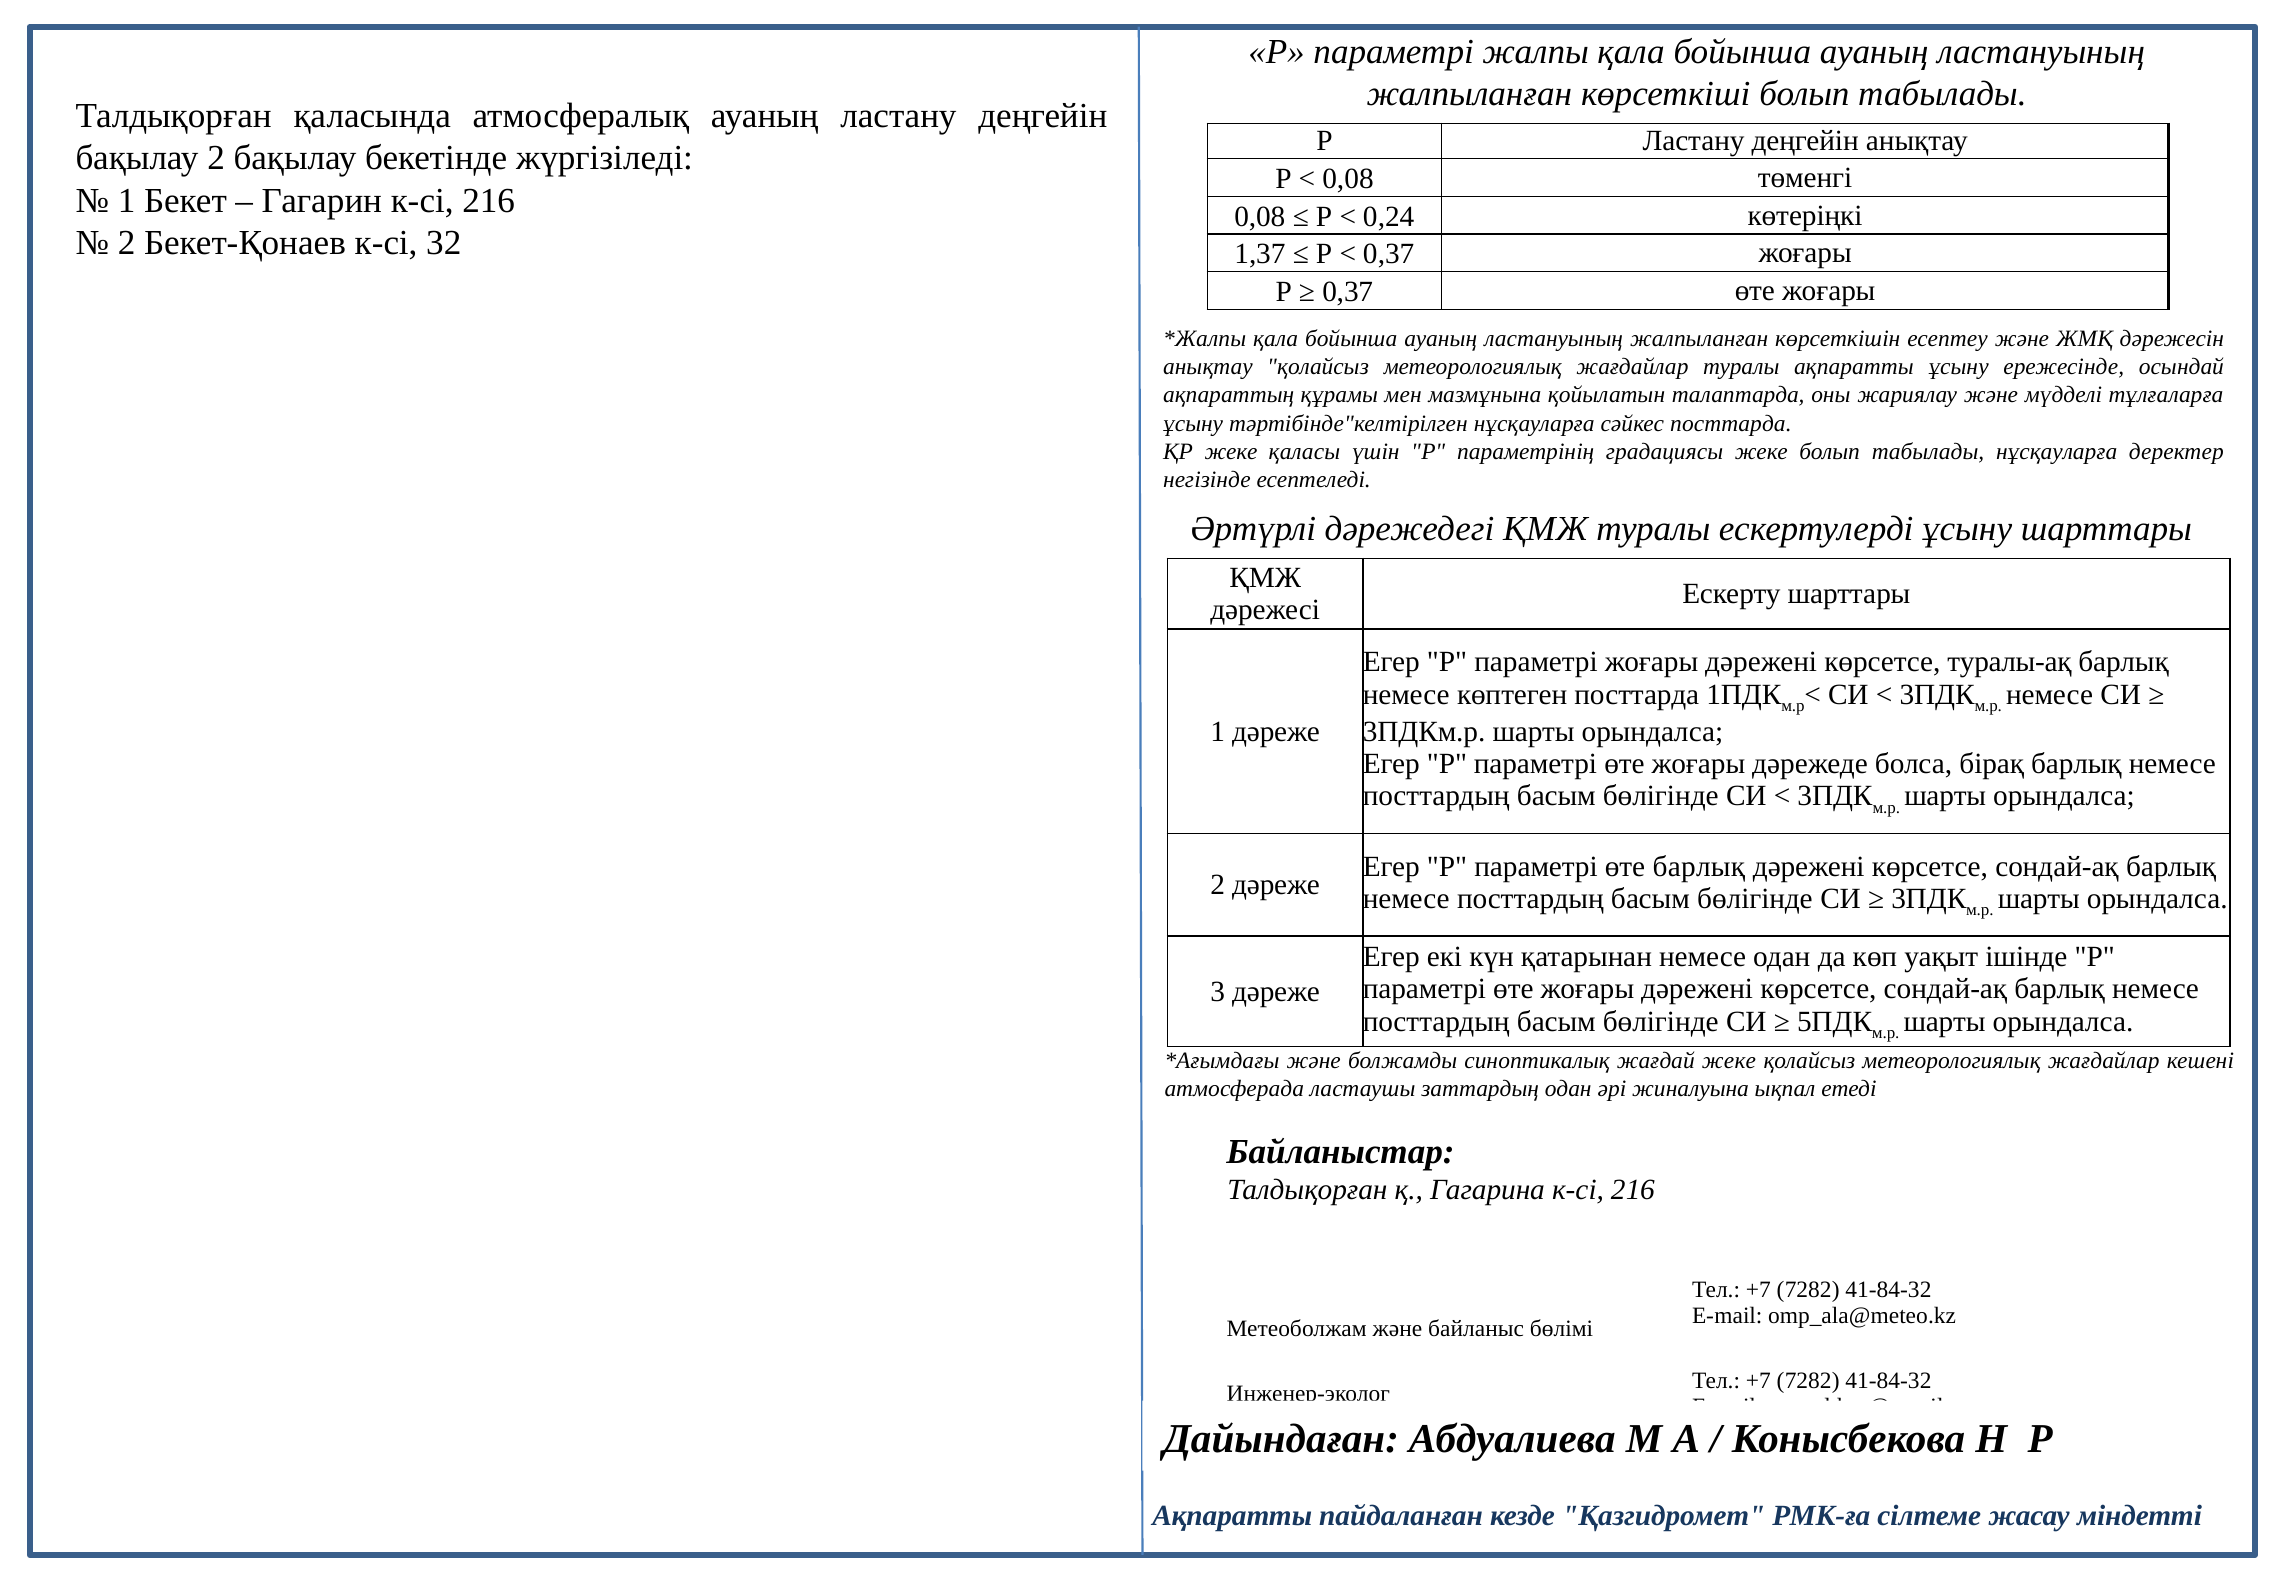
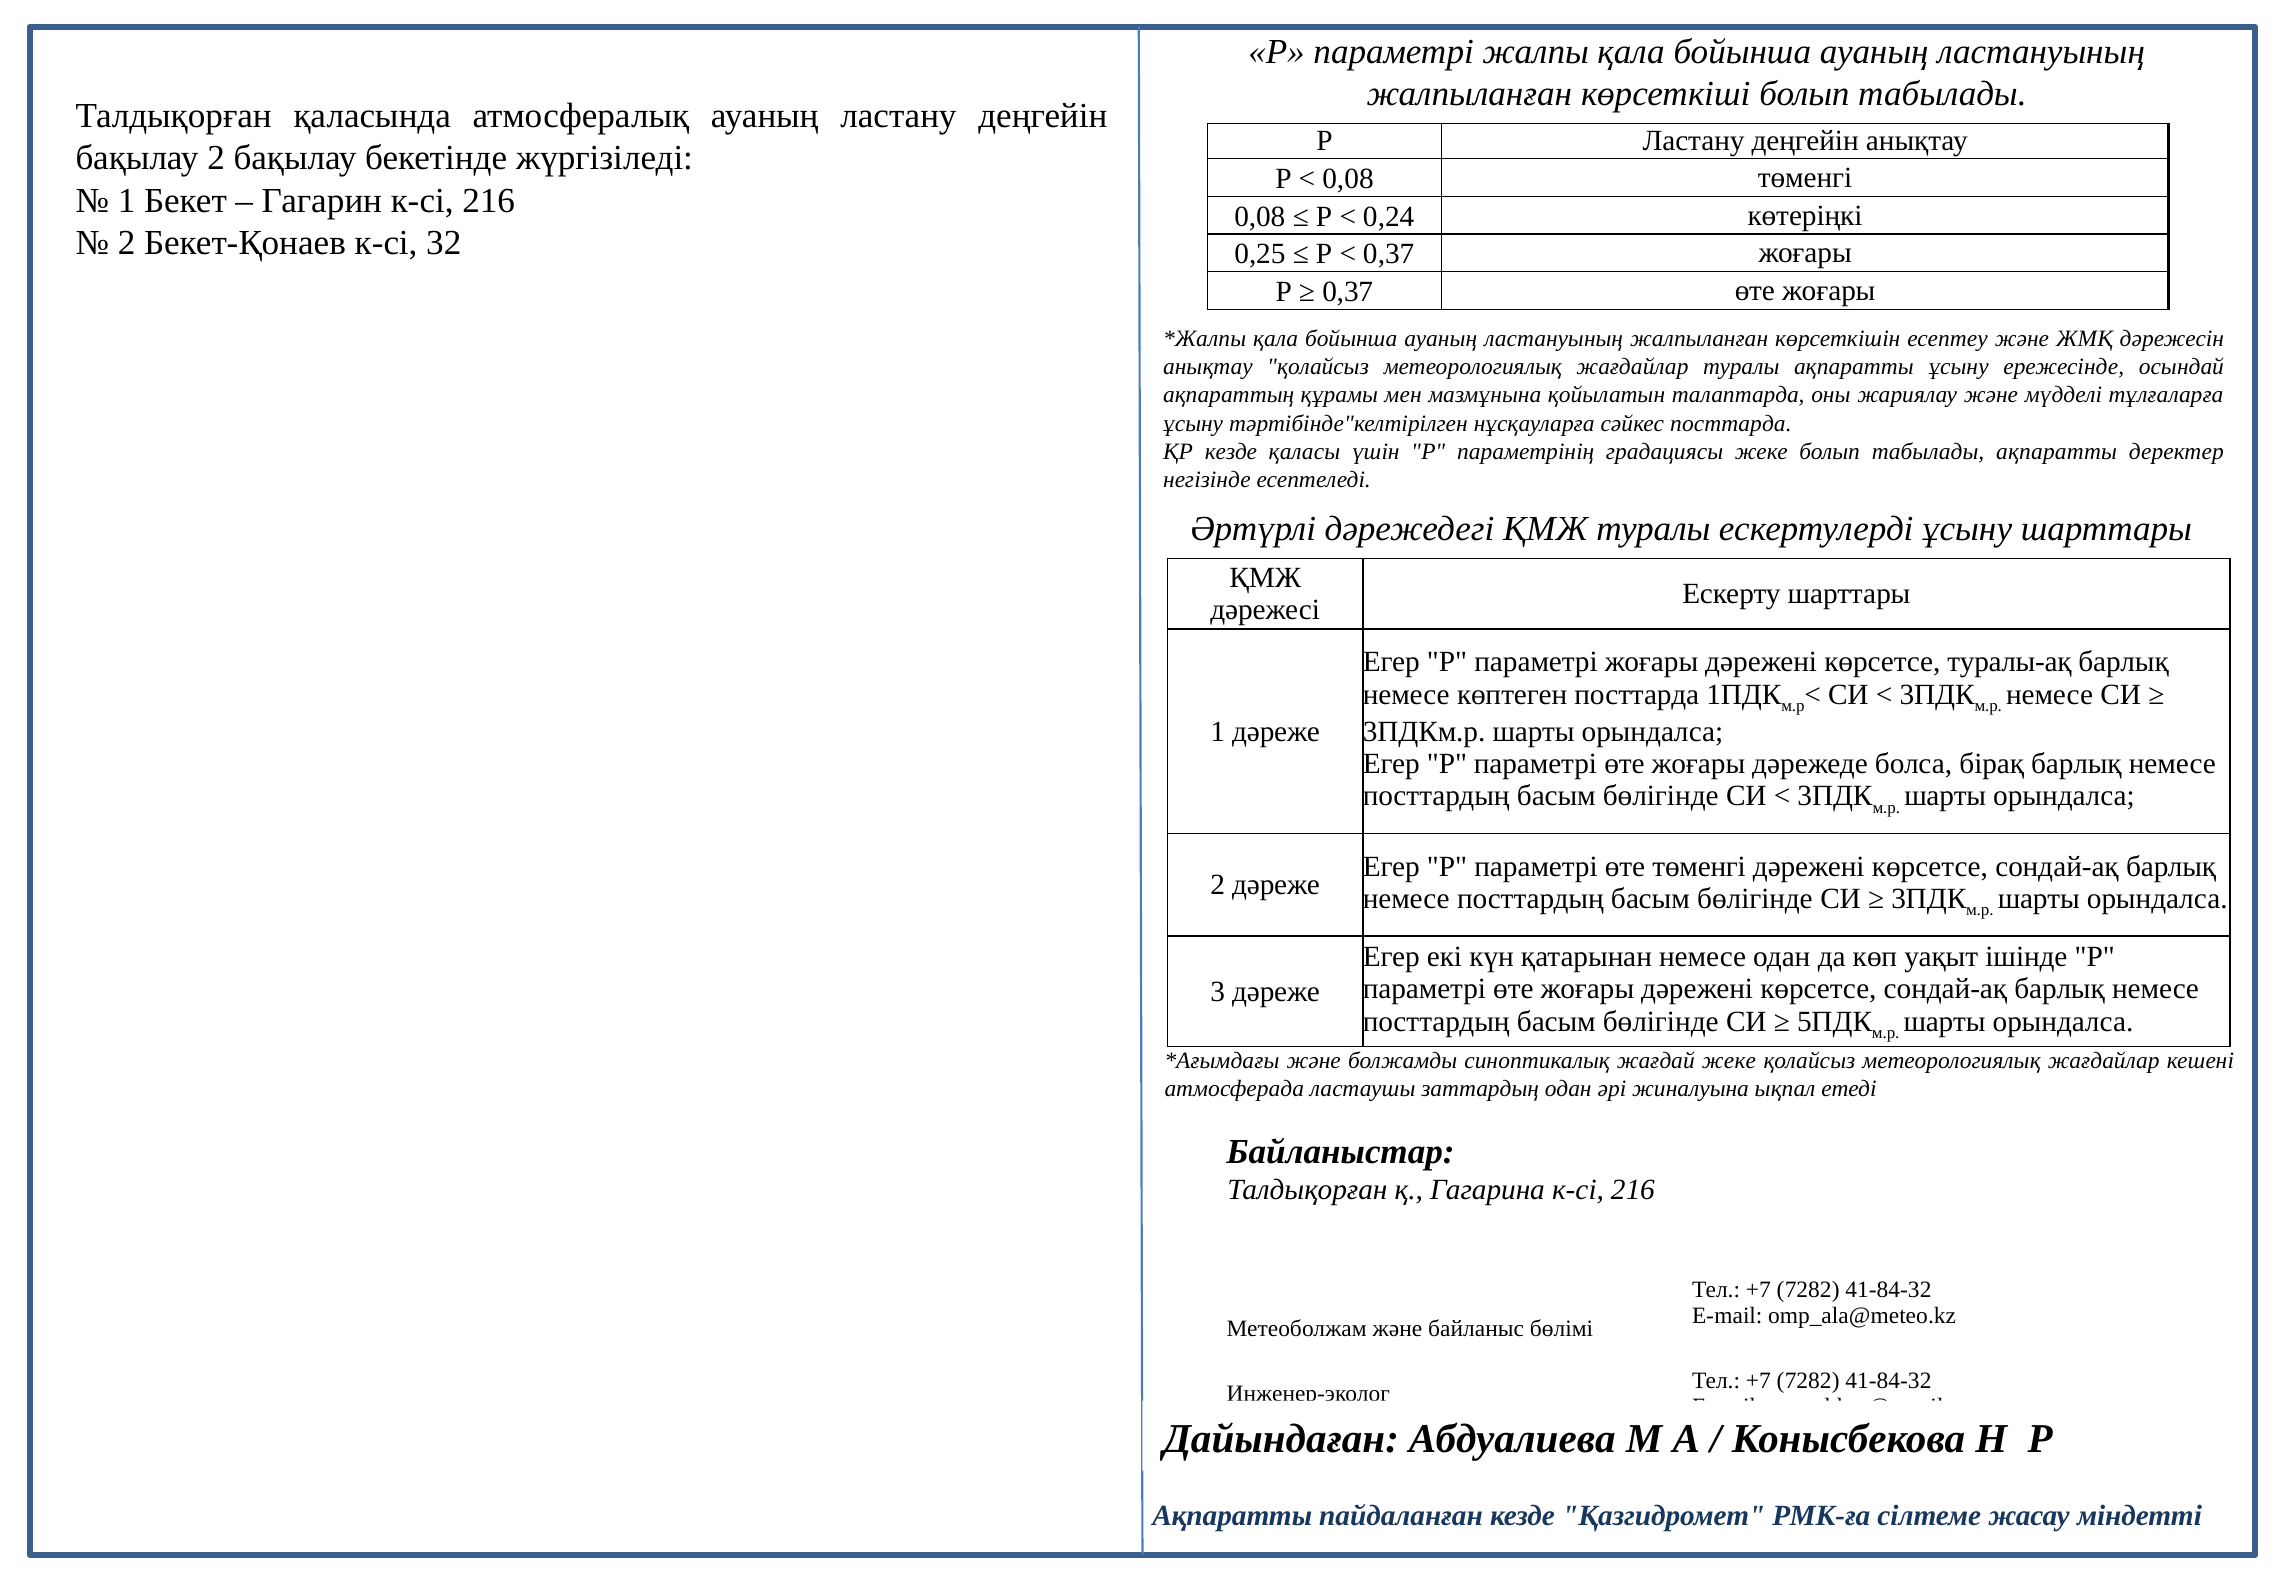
1,37: 1,37 -> 0,25 (1260, 254)
ҚР жеке: жеке -> кезде (1231, 451)
табылады нұсқауларға: нұсқауларға -> ақпаратты (2057, 451)
өте барлық: барлық -> төменгі (1699, 866)
